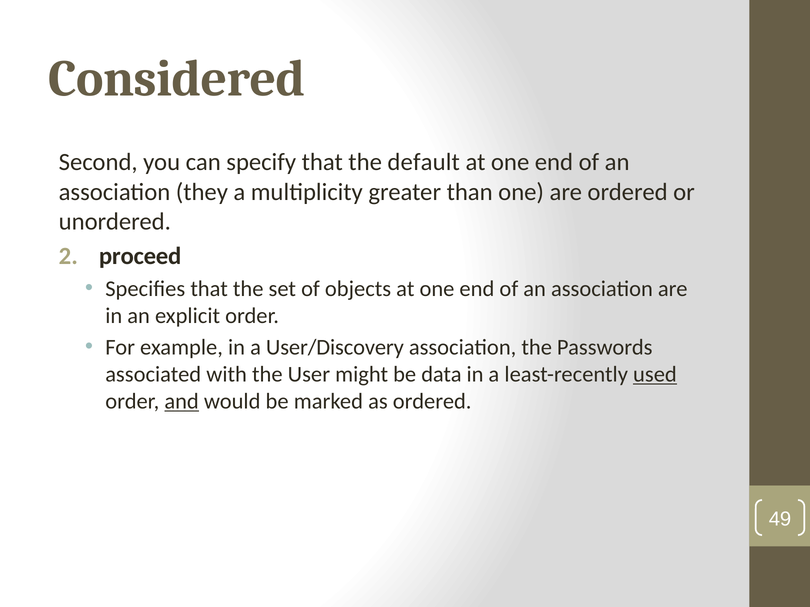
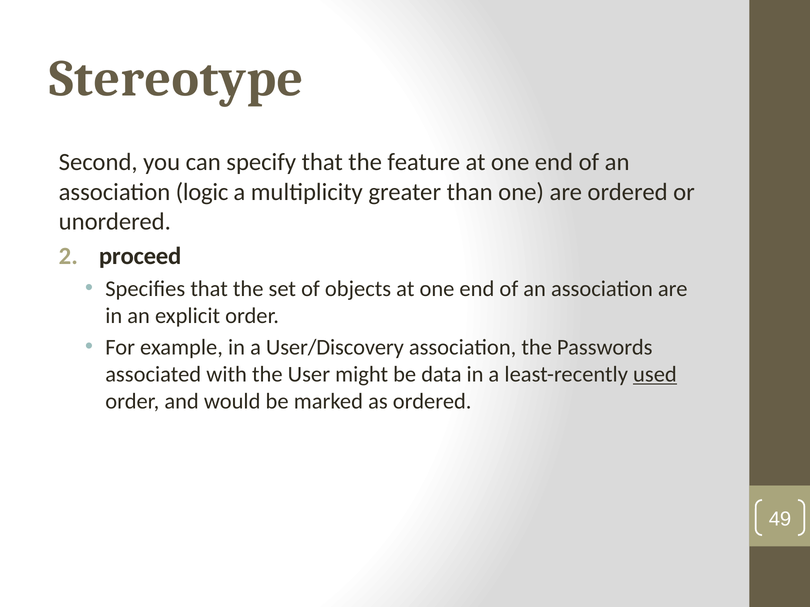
Considered: Considered -> Stereotype (176, 79)
default: default -> feature (424, 162)
they: they -> logic (202, 192)
and underline: present -> none (182, 402)
